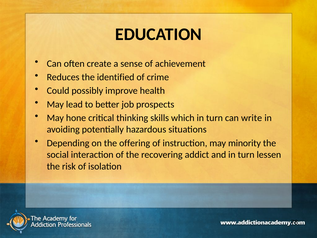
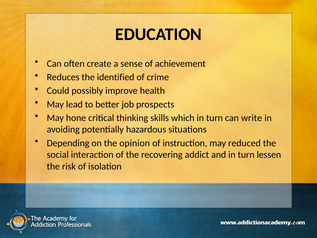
offering: offering -> opinion (135, 143)
minority: minority -> reduced (244, 143)
